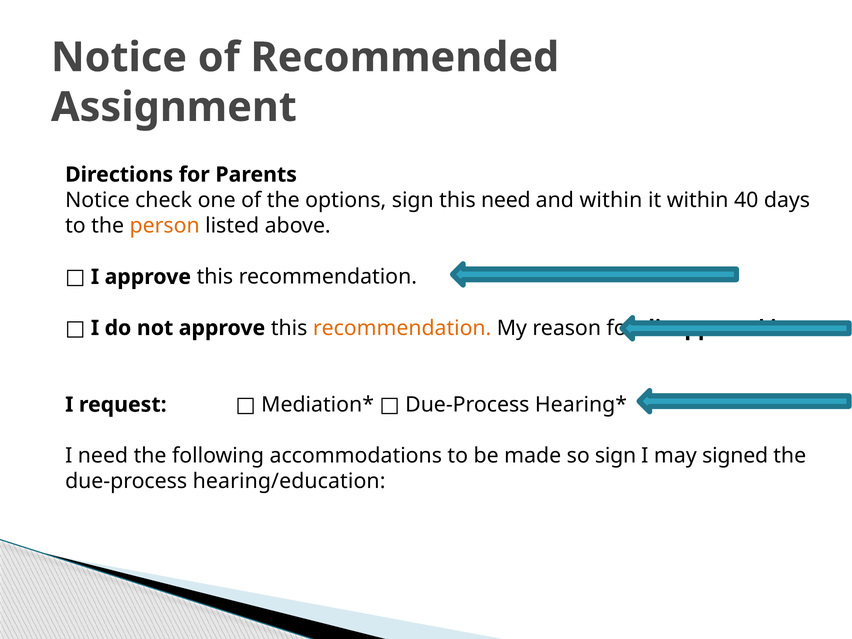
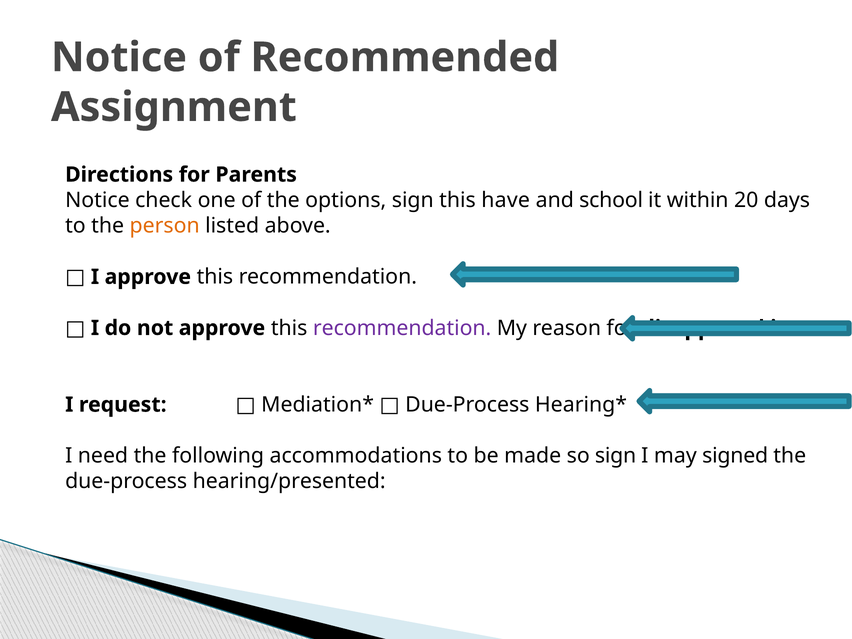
this need: need -> have (506, 200)
and within: within -> school (611, 200)
40: 40 -> 20 (746, 200)
recommendation colour: orange -> purple (402, 328)
hearing/education: hearing/education -> hearing/presented (289, 481)
